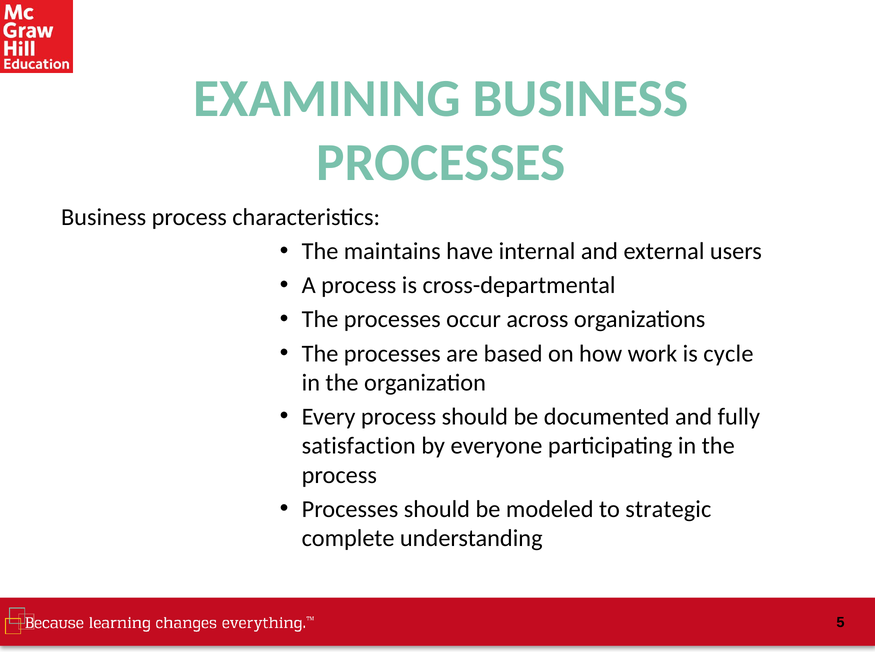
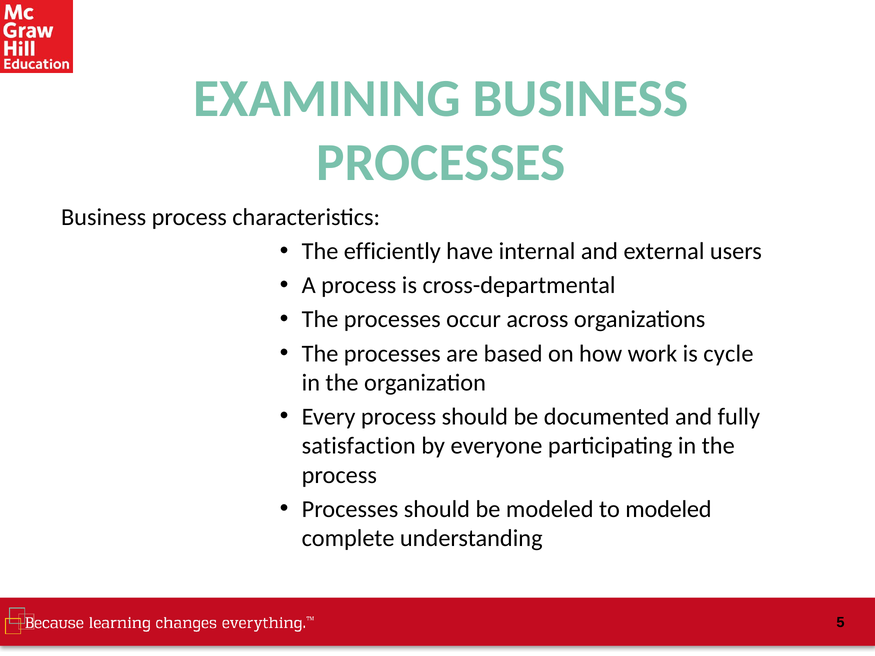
maintains: maintains -> efficiently (392, 252)
to strategic: strategic -> modeled (668, 509)
